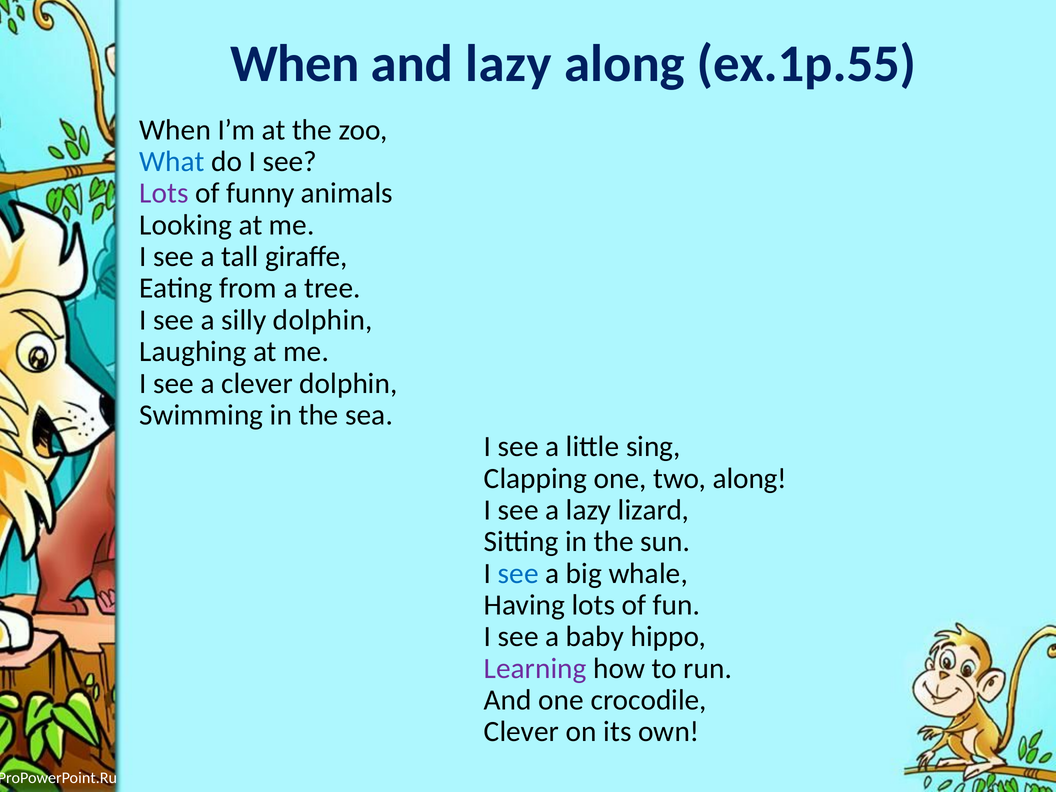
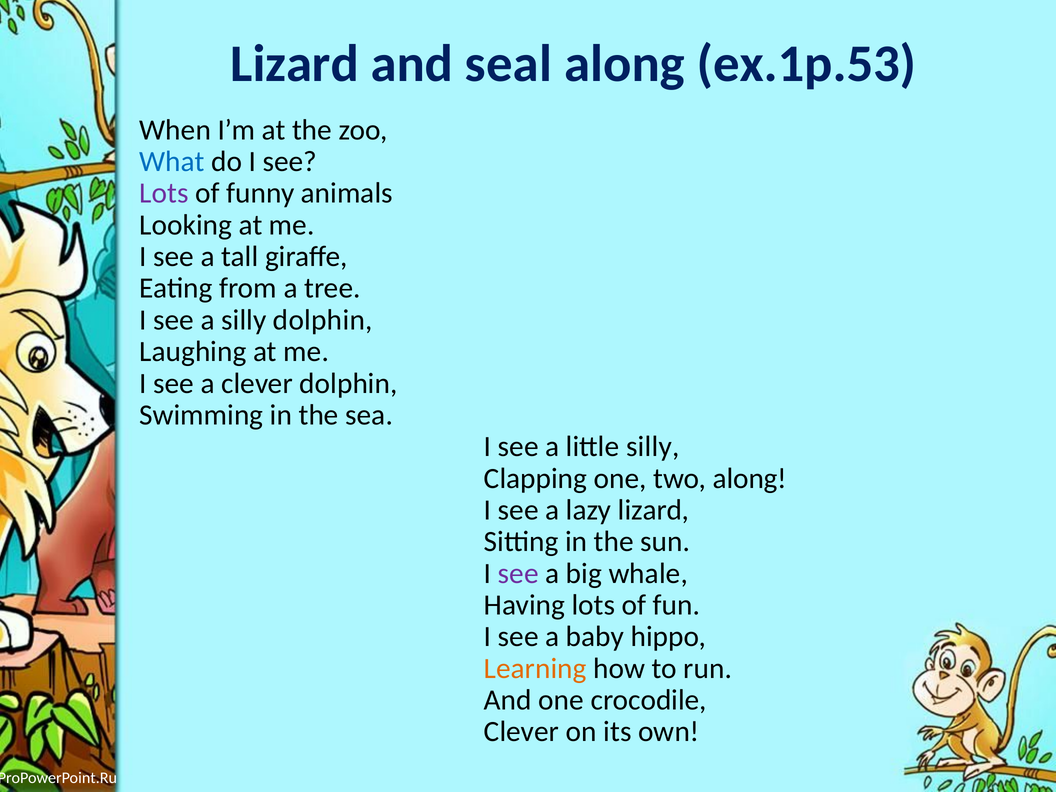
When: When -> Lizard (295, 64)
and lazy: lazy -> seal (509, 64)
ex.1p.55: ex.1p.55 -> ex.1p.53 (807, 64)
little sing: sing -> silly (653, 447)
see colour: blue -> purple (518, 573)
Learning colour: purple -> orange (535, 668)
